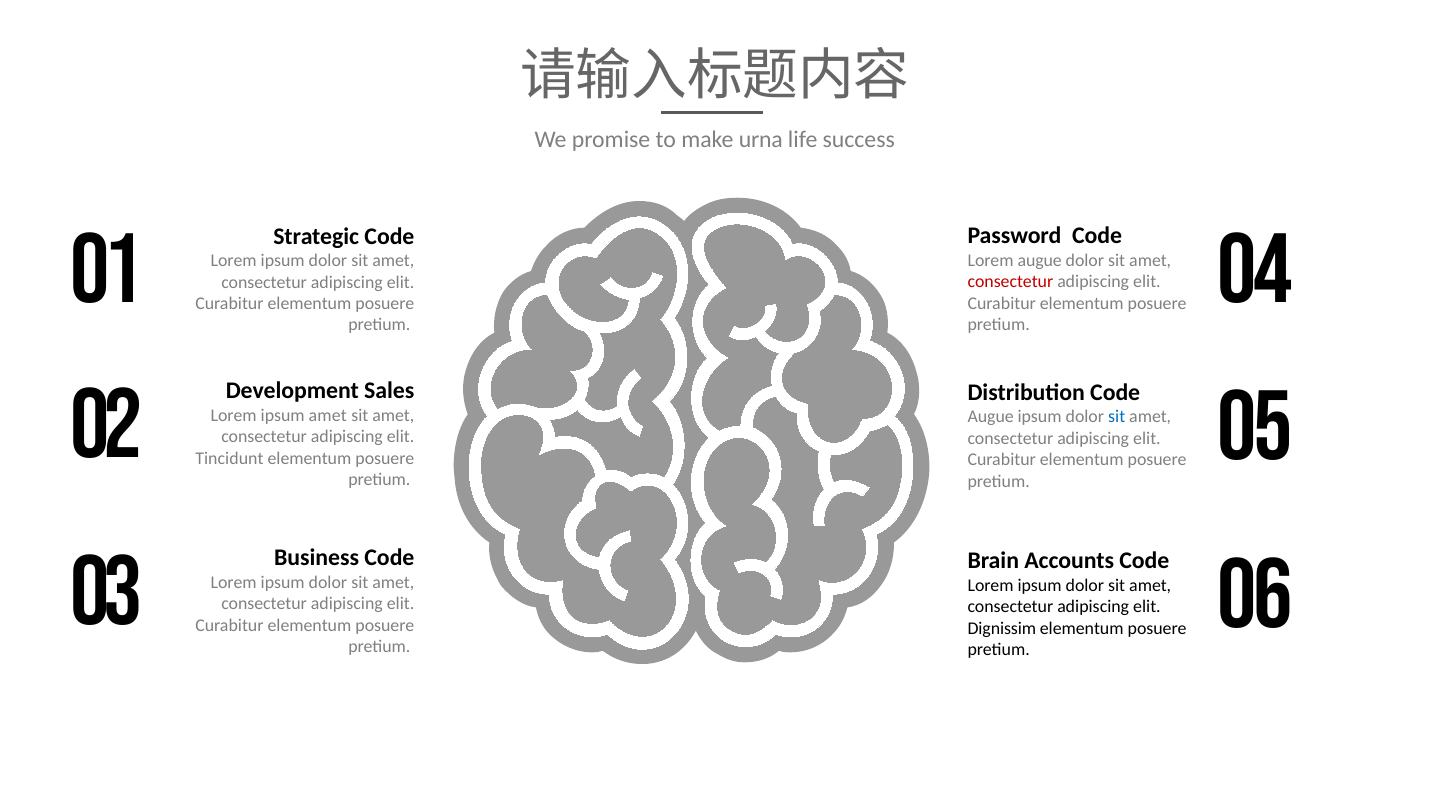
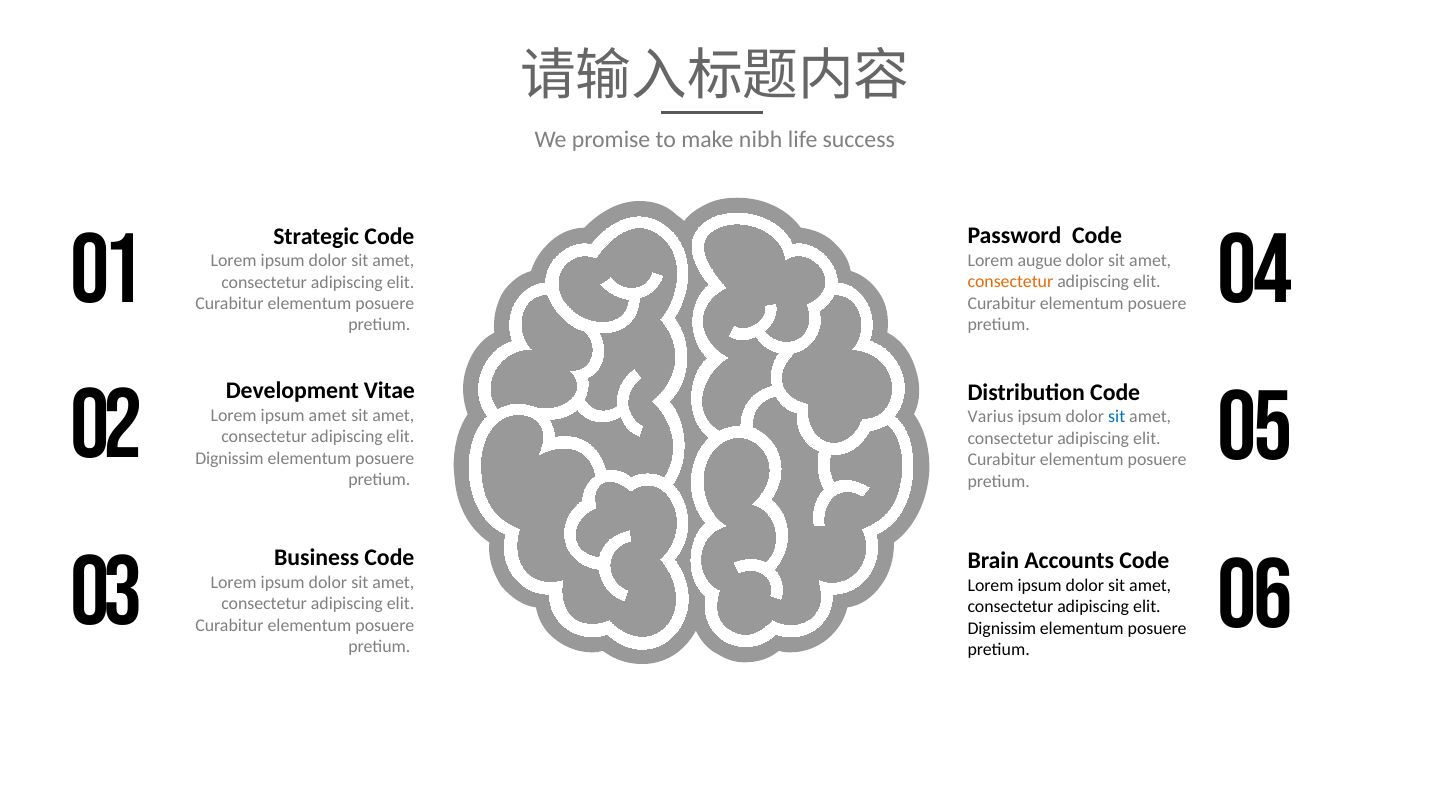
urna: urna -> nibh (761, 140)
consectetur colour: red -> orange (1010, 282)
Sales: Sales -> Vitae (389, 391)
Augue: Augue -> Varius (991, 417)
Tincidunt: Tincidunt -> Dignissim (230, 459)
